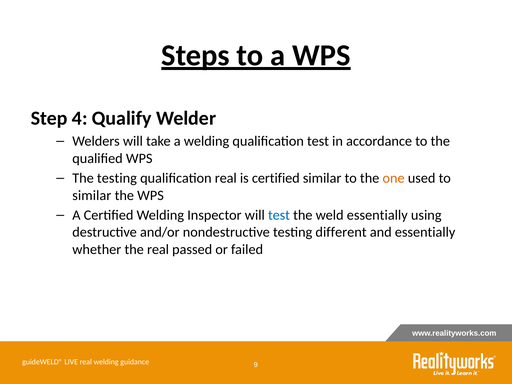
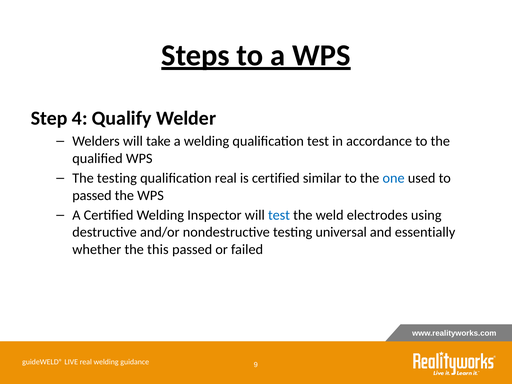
one colour: orange -> blue (394, 178)
similar: similar -> passed (92, 195)
weld essentially: essentially -> electrodes (377, 215)
different: different -> universal (341, 232)
the real: real -> this (158, 249)
